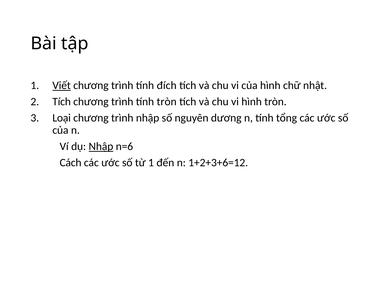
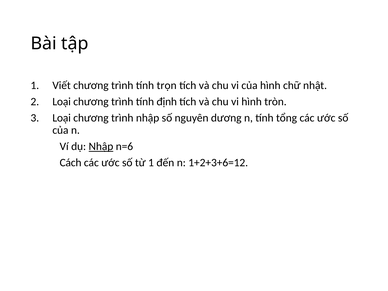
Viết underline: present -> none (62, 85)
đích: đích -> trọn (167, 85)
Tích: Tích -> Loại (62, 102)
tính tròn: tròn -> định (167, 102)
